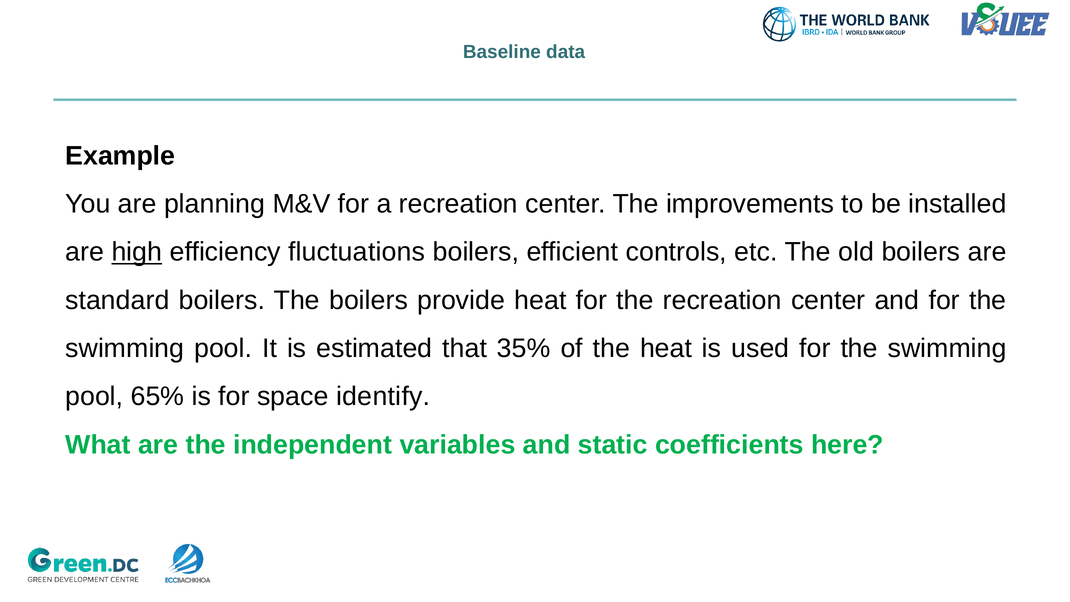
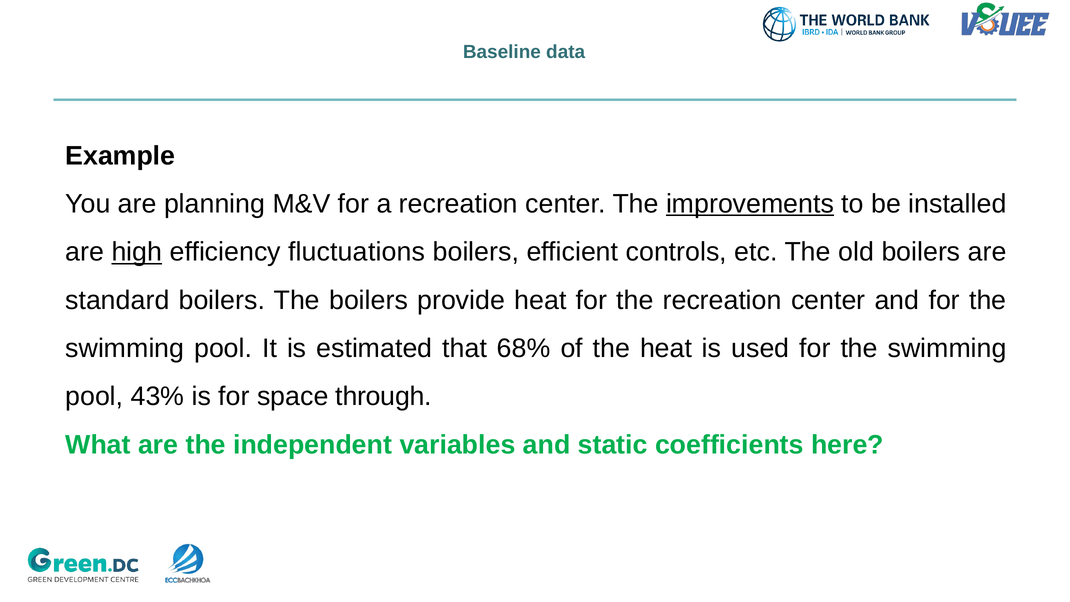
improvements underline: none -> present (750, 204)
35%: 35% -> 68% (524, 348)
65%: 65% -> 43% (157, 396)
identify: identify -> through (384, 396)
